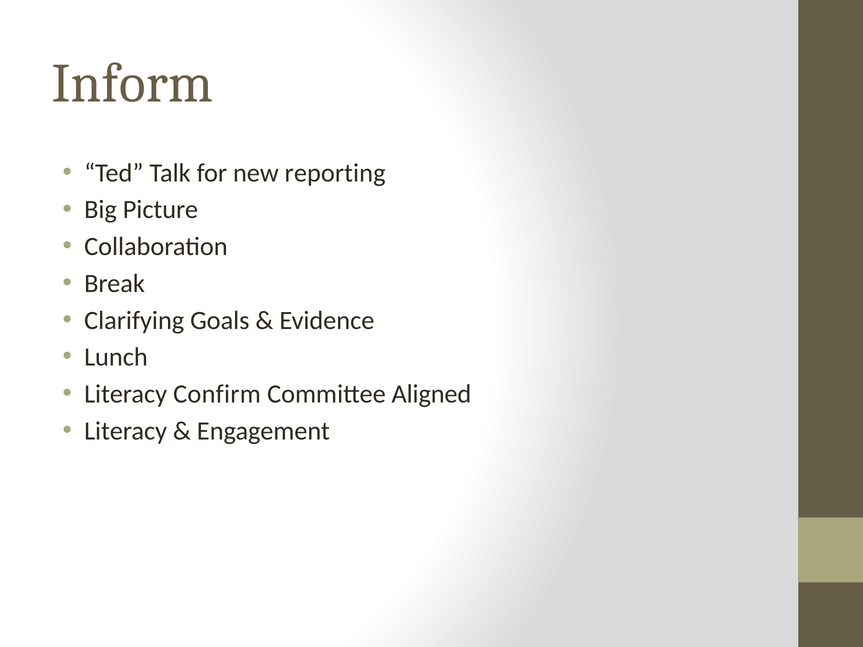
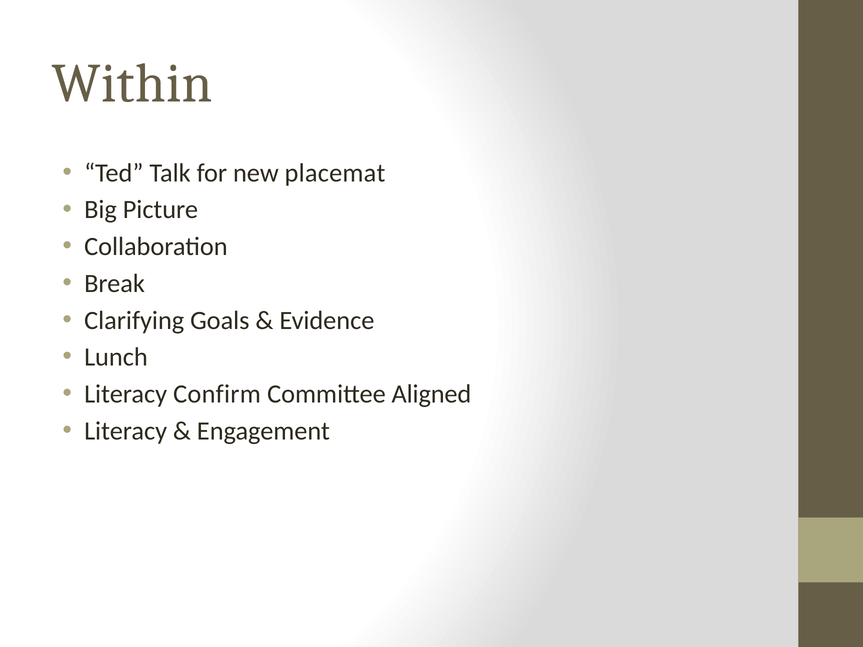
Inform: Inform -> Within (132, 84)
reporting: reporting -> placemat (335, 173)
